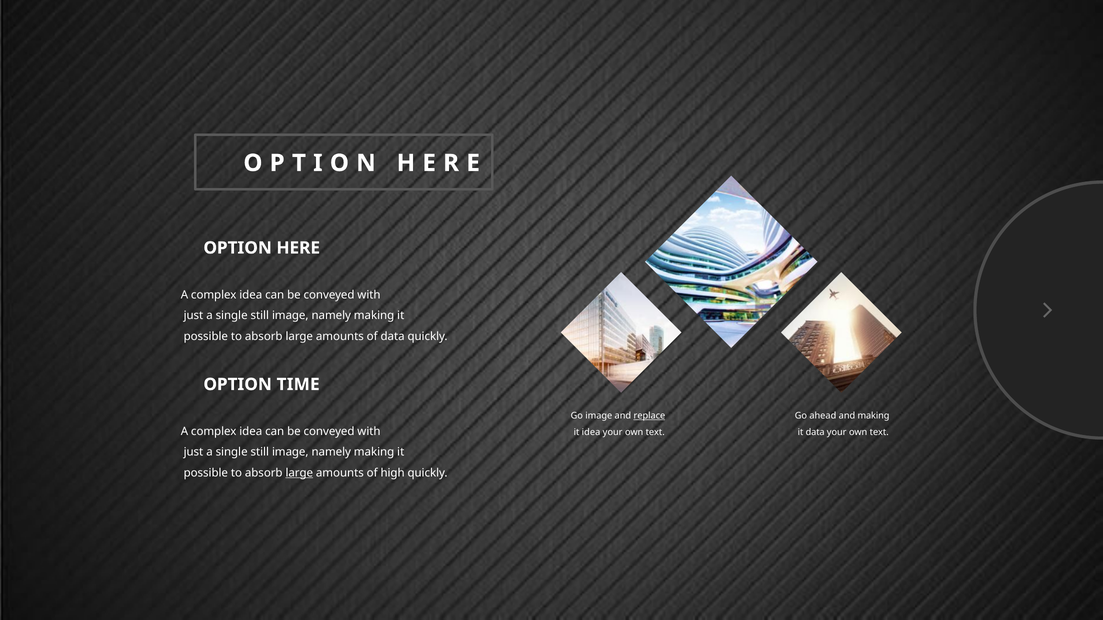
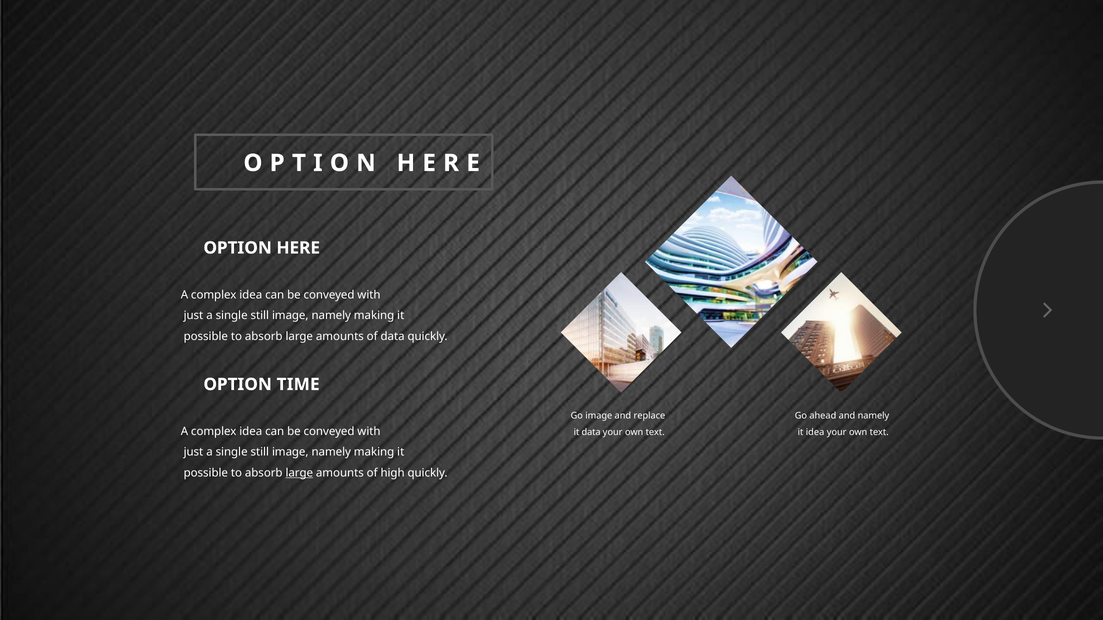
replace underline: present -> none (649, 416)
and making: making -> namely (873, 416)
it idea: idea -> data (591, 433)
it data: data -> idea (815, 433)
